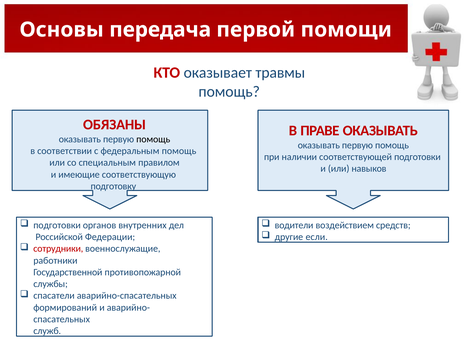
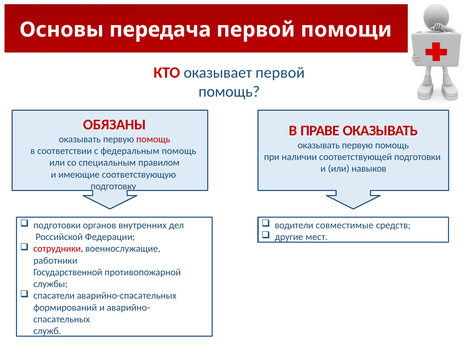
оказывает травмы: травмы -> первой (280, 73)
помощь colour: black -> red (153, 139)
воздействием: воздействием -> совместимые (345, 225)
если: если -> мест (317, 237)
